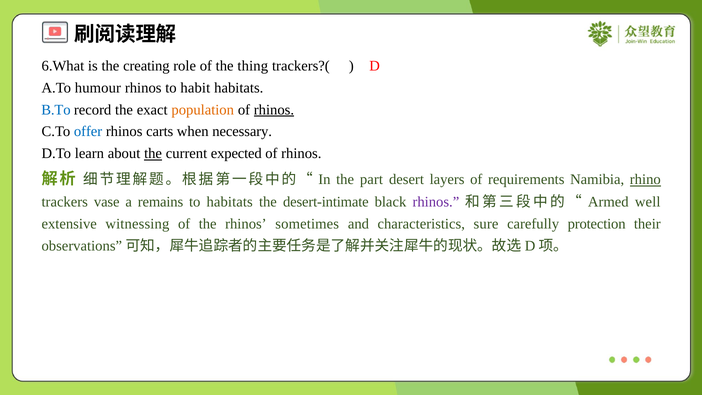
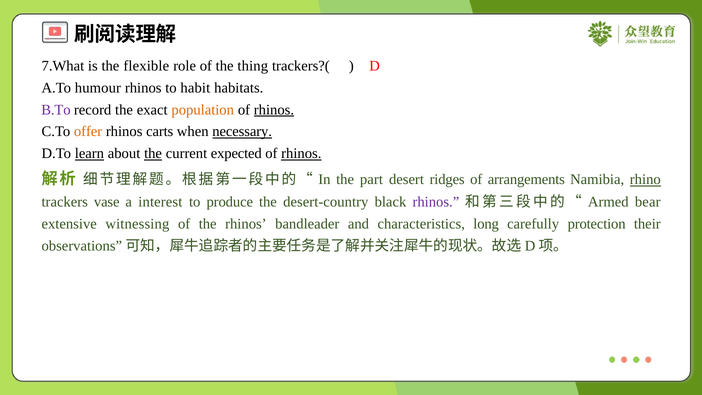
6.What: 6.What -> 7.What (63, 66)
creating: creating -> flexible (146, 66)
B.To colour: blue -> purple (56, 110)
offer colour: blue -> orange (88, 132)
necessary underline: none -> present (242, 132)
learn underline: none -> present (89, 154)
rhinos underline: none -> present (301, 154)
layers: layers -> ridges (447, 180)
requirements: requirements -> arrangements (526, 180)
remains: remains -> interest (160, 202)
to habitats: habitats -> produce (230, 202)
desert-intimate: desert-intimate -> desert-country (326, 202)
well: well -> bear (648, 202)
sometimes: sometimes -> bandleader (307, 224)
sure: sure -> long (486, 224)
